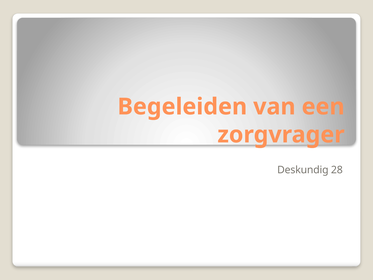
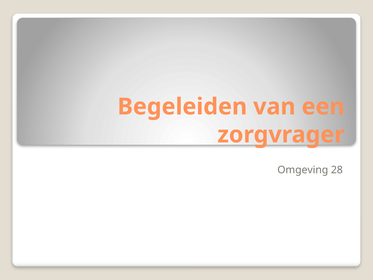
Deskundig: Deskundig -> Omgeving (303, 170)
